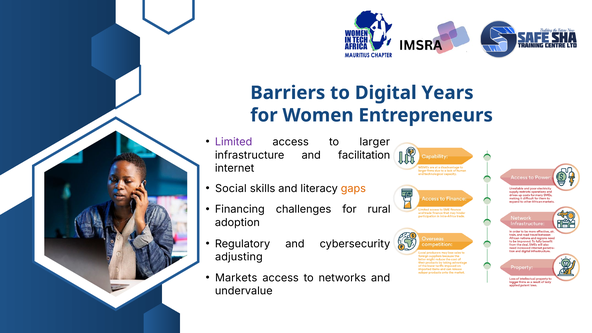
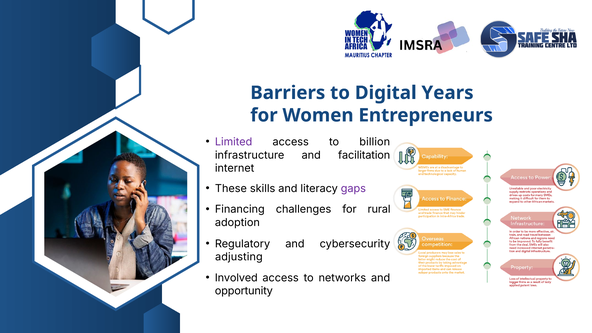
larger: larger -> billion (375, 142)
Social: Social -> These (231, 189)
gaps colour: orange -> purple (353, 189)
Markets: Markets -> Involved (236, 278)
undervalue: undervalue -> opportunity (244, 291)
